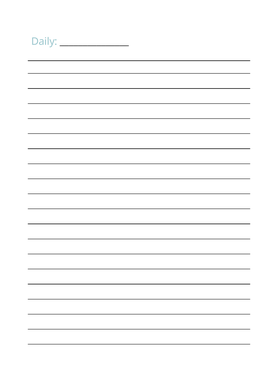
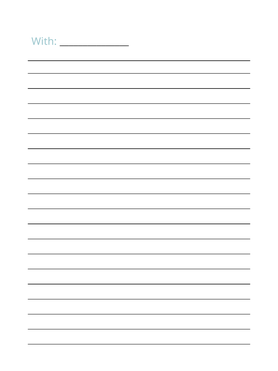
Daily: Daily -> With (44, 41)
